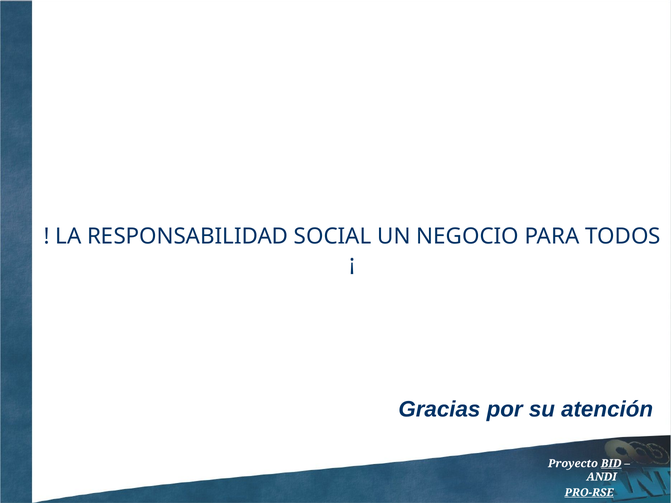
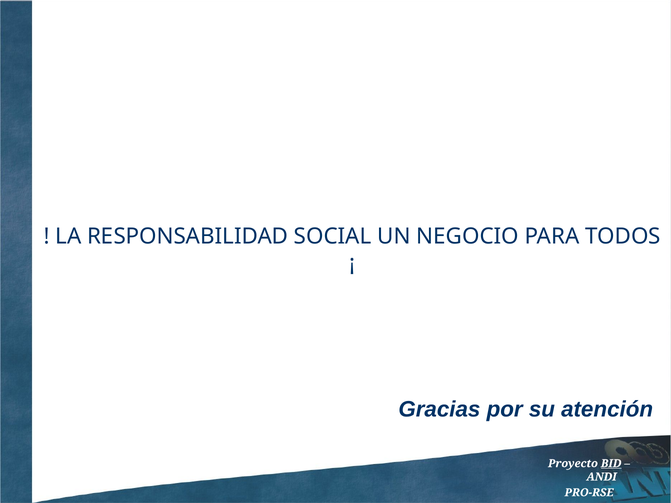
PRO-RSE underline: present -> none (589, 493)
